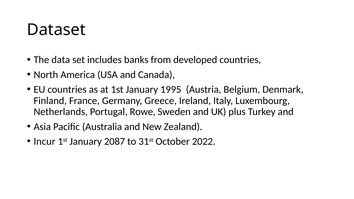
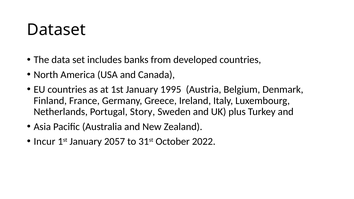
Rowe: Rowe -> Story (143, 112)
2087: 2087 -> 2057 (115, 142)
